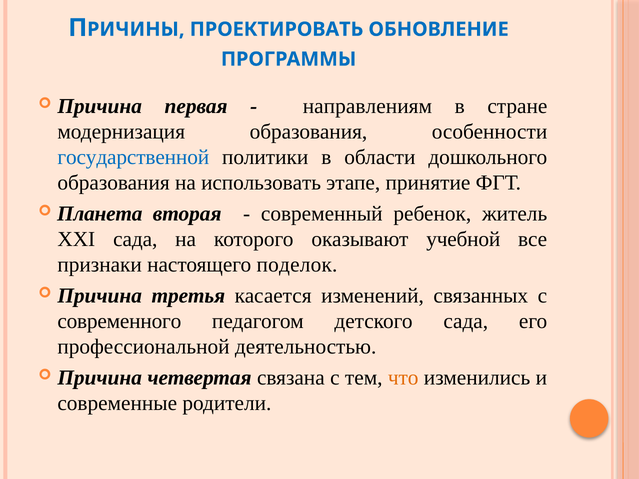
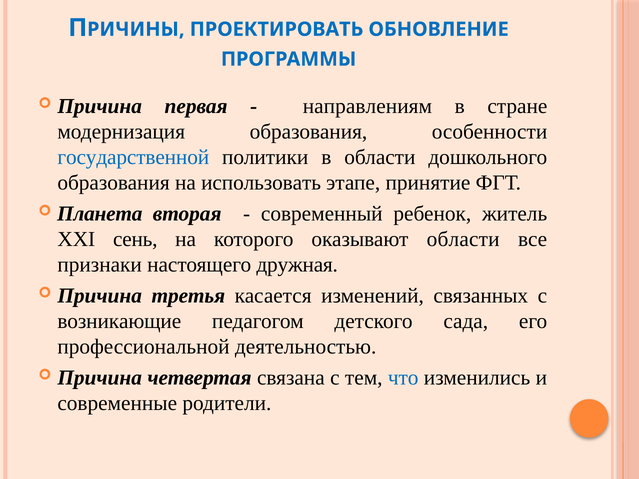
XXI сада: сада -> сень (135, 239)
оказывают учебной: учебной -> области (463, 239)
поделок: поделок -> дружная (297, 265)
современного: современного -> возникающие (119, 321)
что colour: orange -> blue (403, 378)
